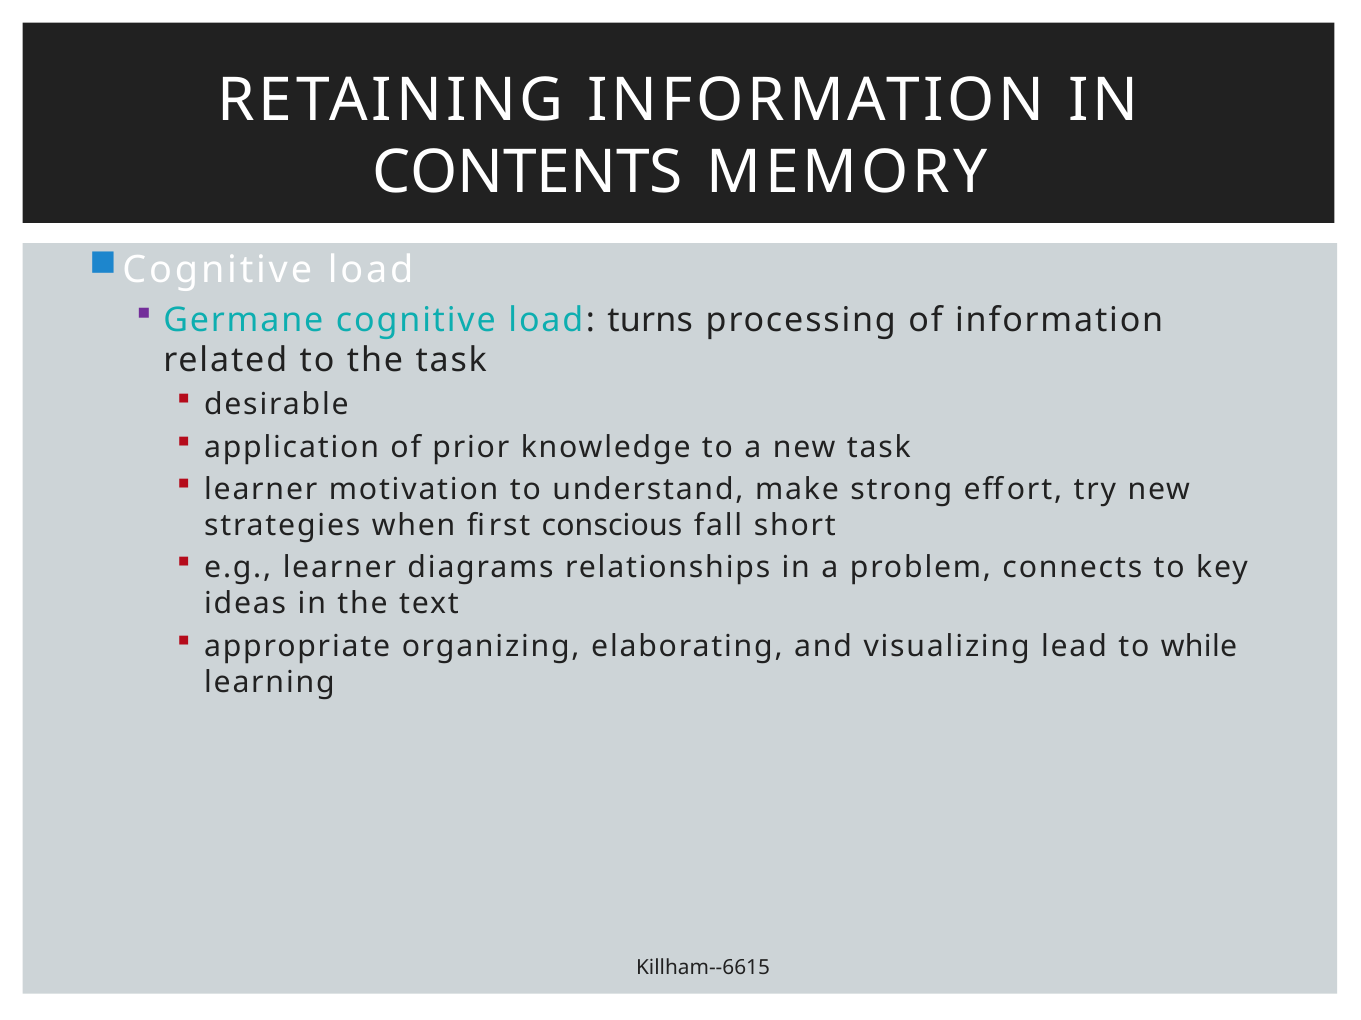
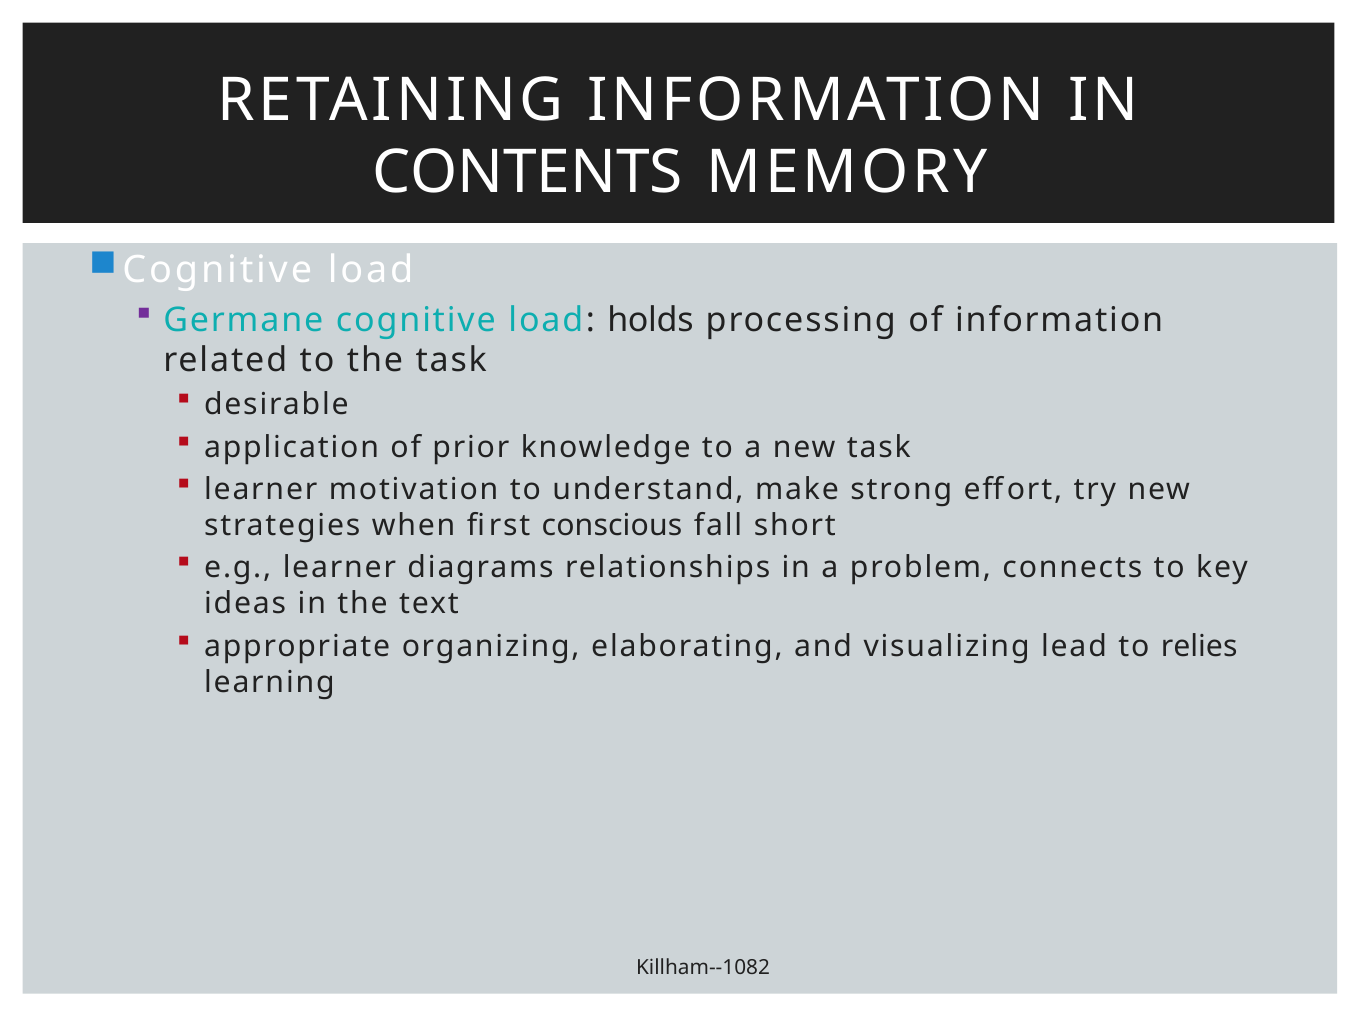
turns: turns -> holds (650, 320)
while: while -> relies (1199, 647)
Killham--6615: Killham--6615 -> Killham--1082 (703, 968)
